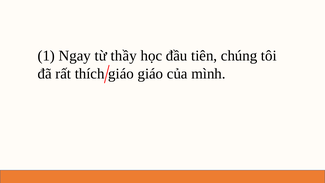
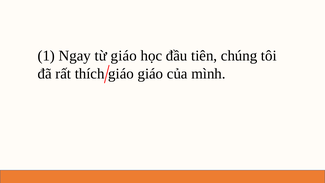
từ thầy: thầy -> giáo (124, 56)
